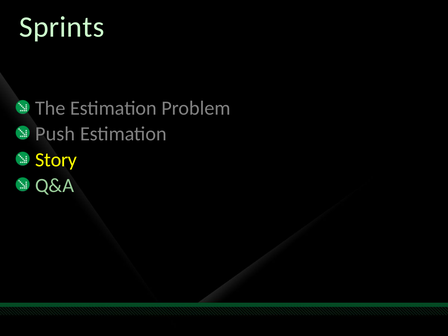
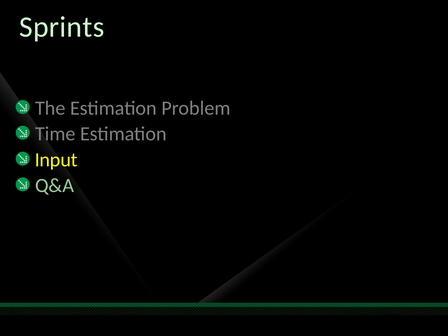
Push: Push -> Time (55, 134)
Story: Story -> Input (56, 160)
